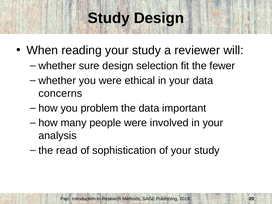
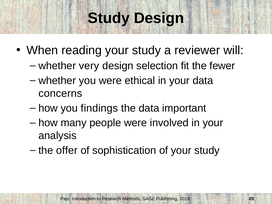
sure: sure -> very (89, 66)
problem: problem -> findings (99, 108)
read: read -> offer (67, 150)
